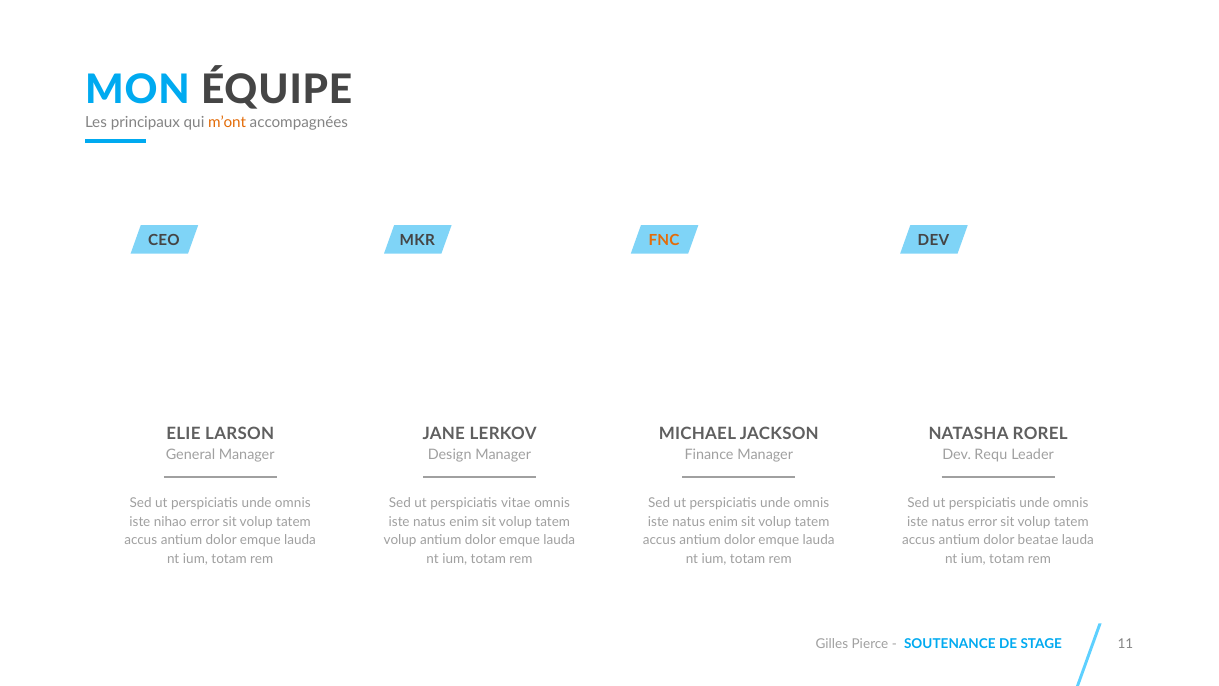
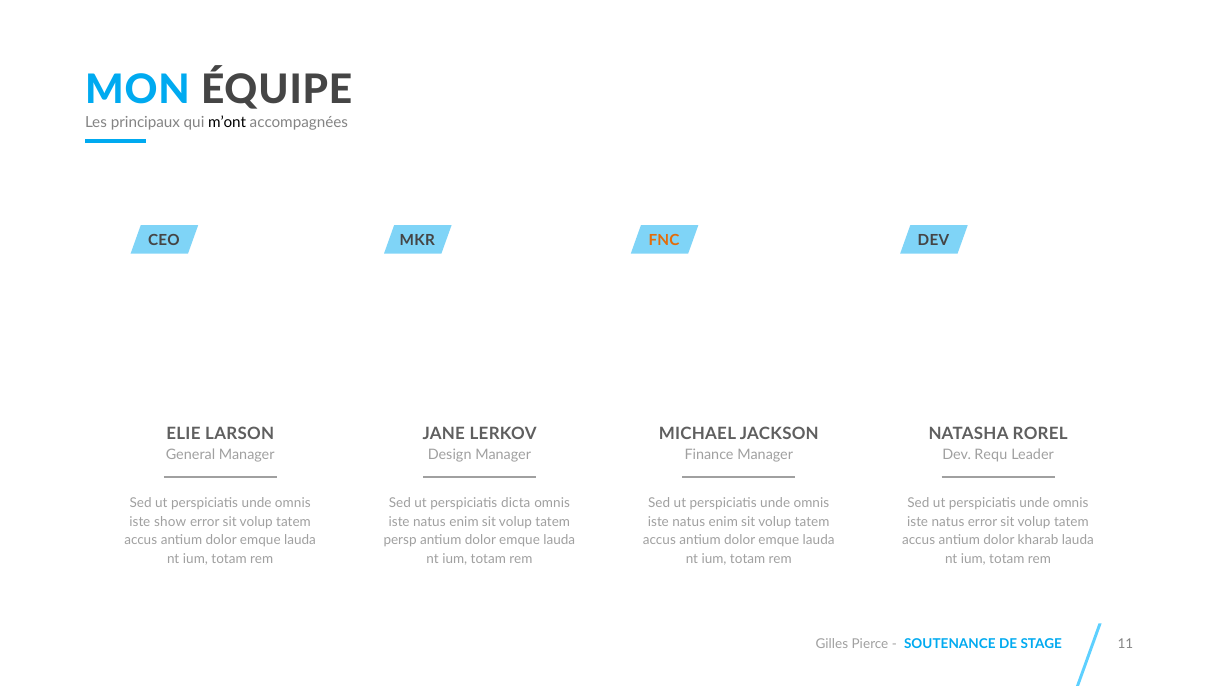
m’ont colour: orange -> black (227, 123)
vitae: vitae -> dicta (516, 503)
nihao: nihao -> show (170, 521)
volup: volup -> persp (400, 540)
beatae: beatae -> kharab (1038, 540)
